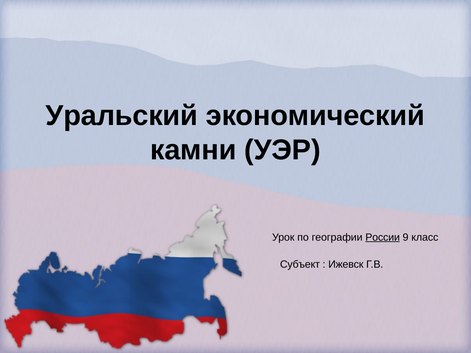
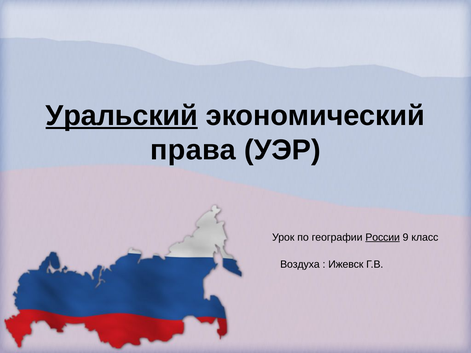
Уральский underline: none -> present (122, 116)
камни: камни -> права (193, 150)
Субъект: Субъект -> Воздуха (300, 265)
